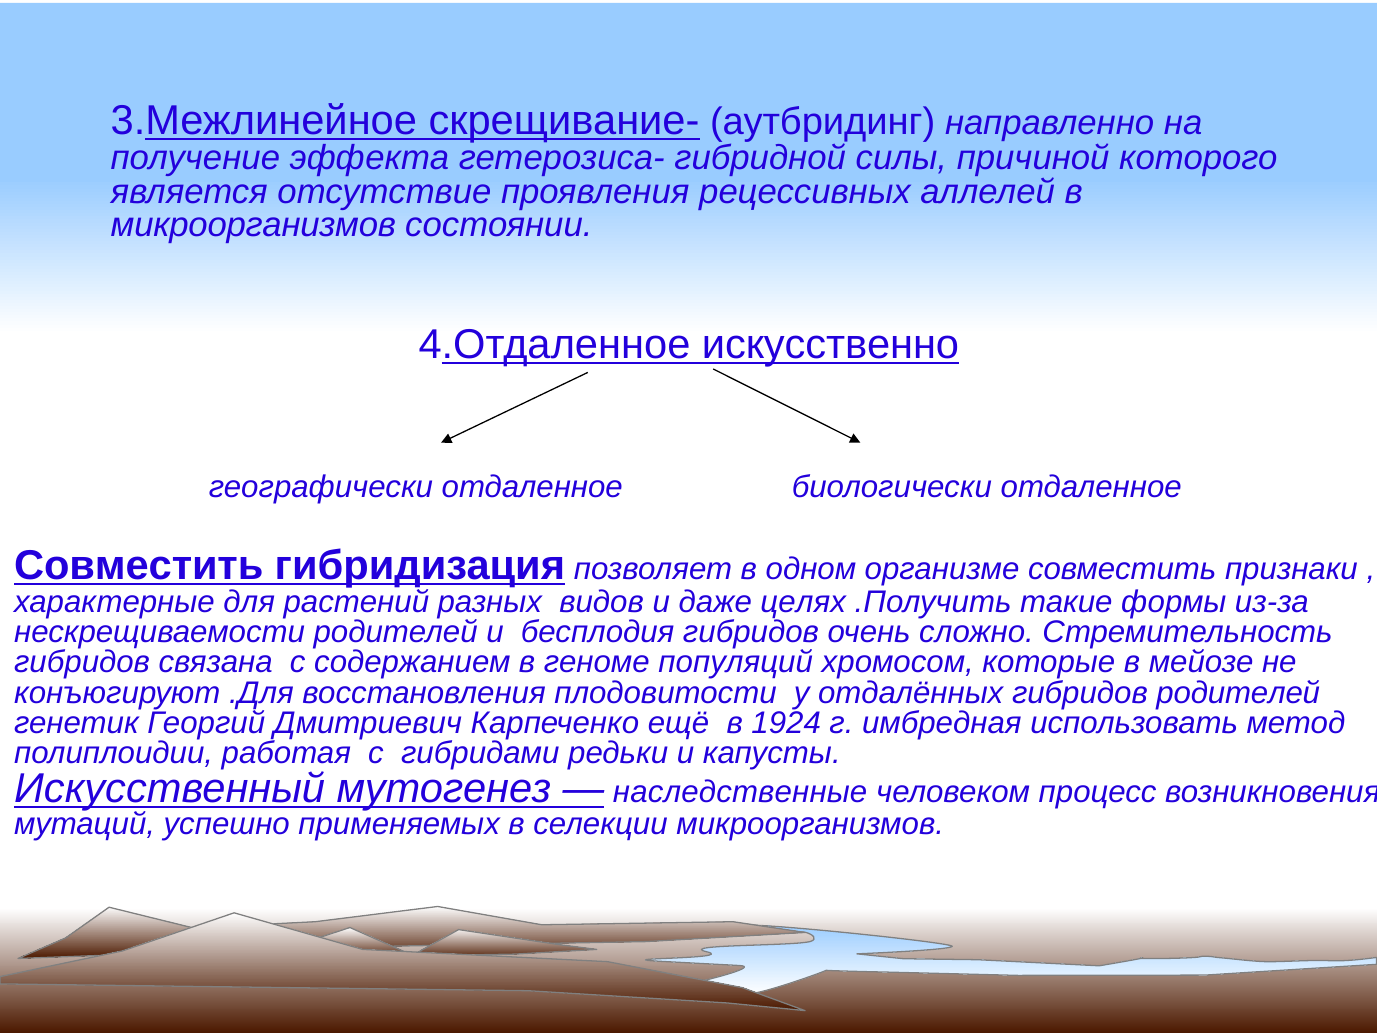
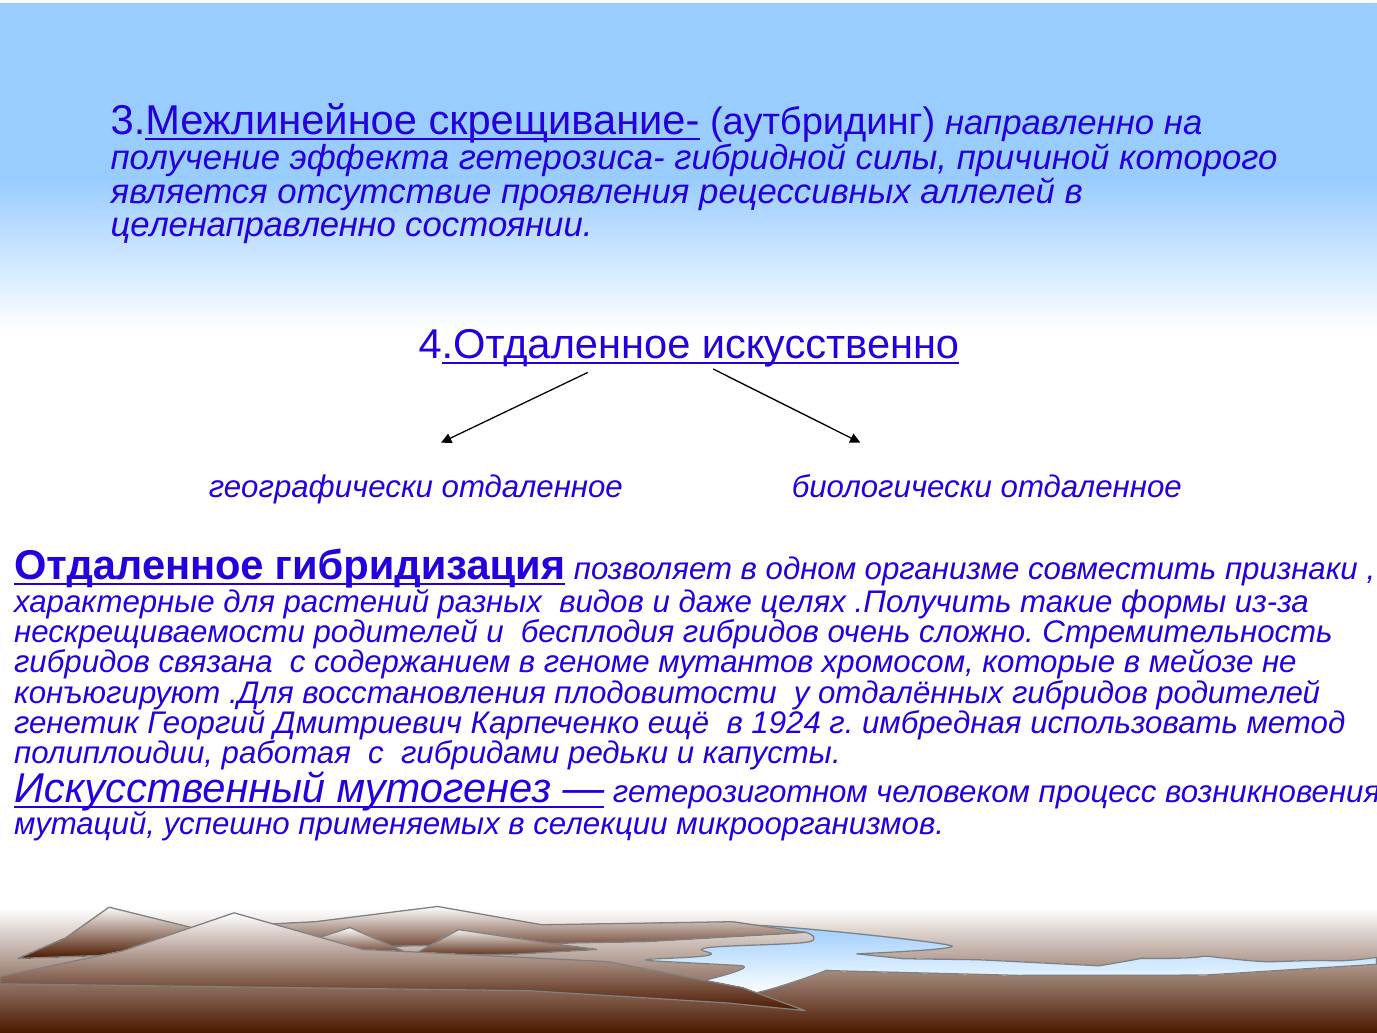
микроорганизмов: микроорганизмов -> целенаправленно (253, 225)
Совместить: Совместить -> Отдаленное (139, 566)
популяций: популяций -> мутантов (736, 662)
наследственные: наследственные -> гетерозиготном (740, 792)
